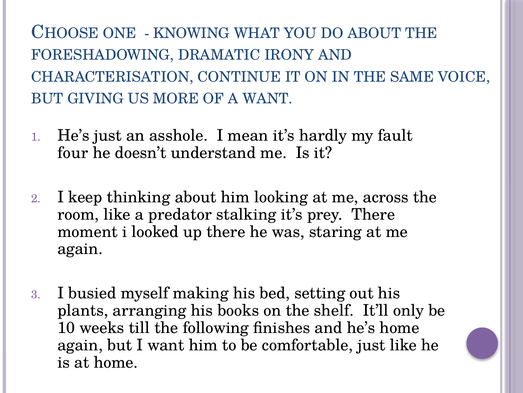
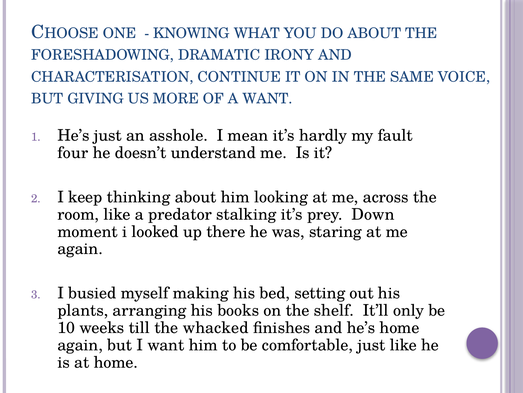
prey There: There -> Down (373, 214)
following: following -> whacked (216, 327)
